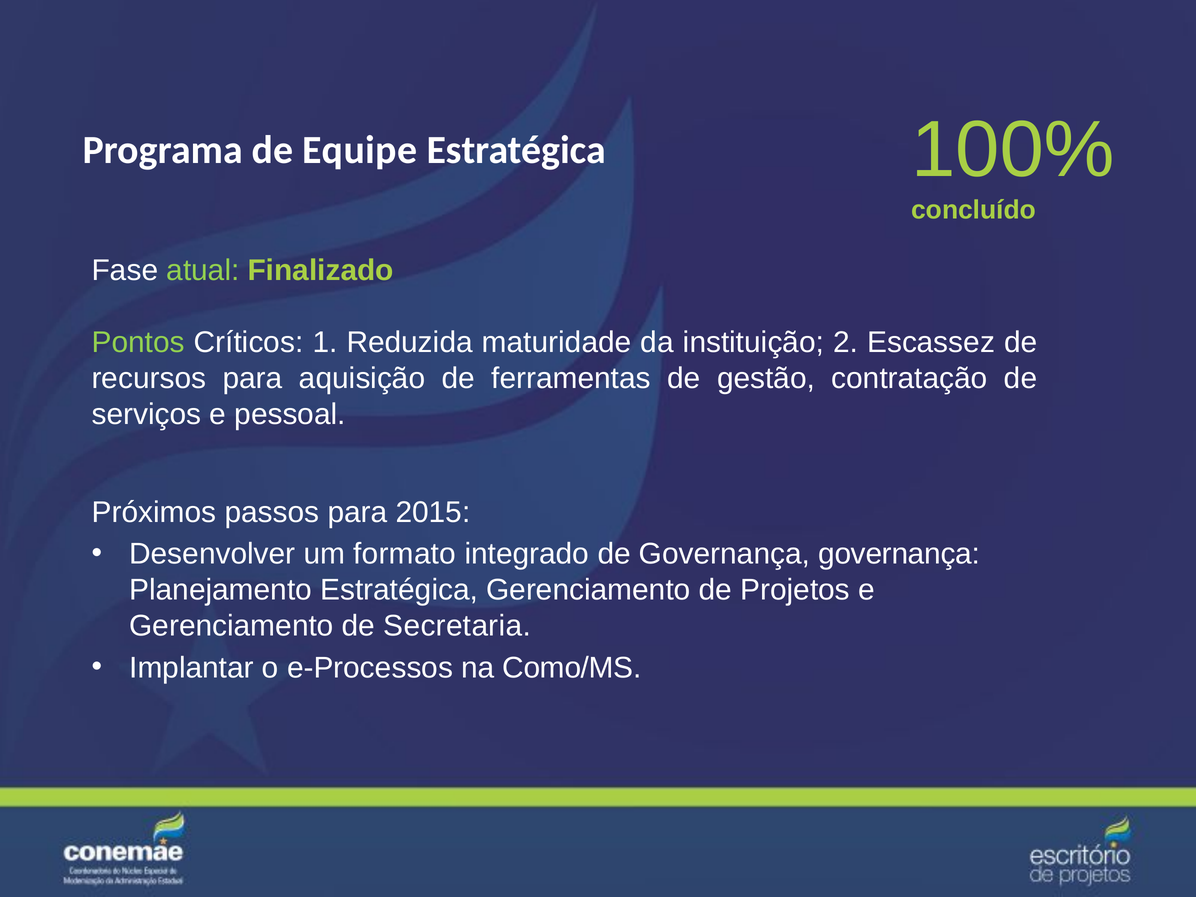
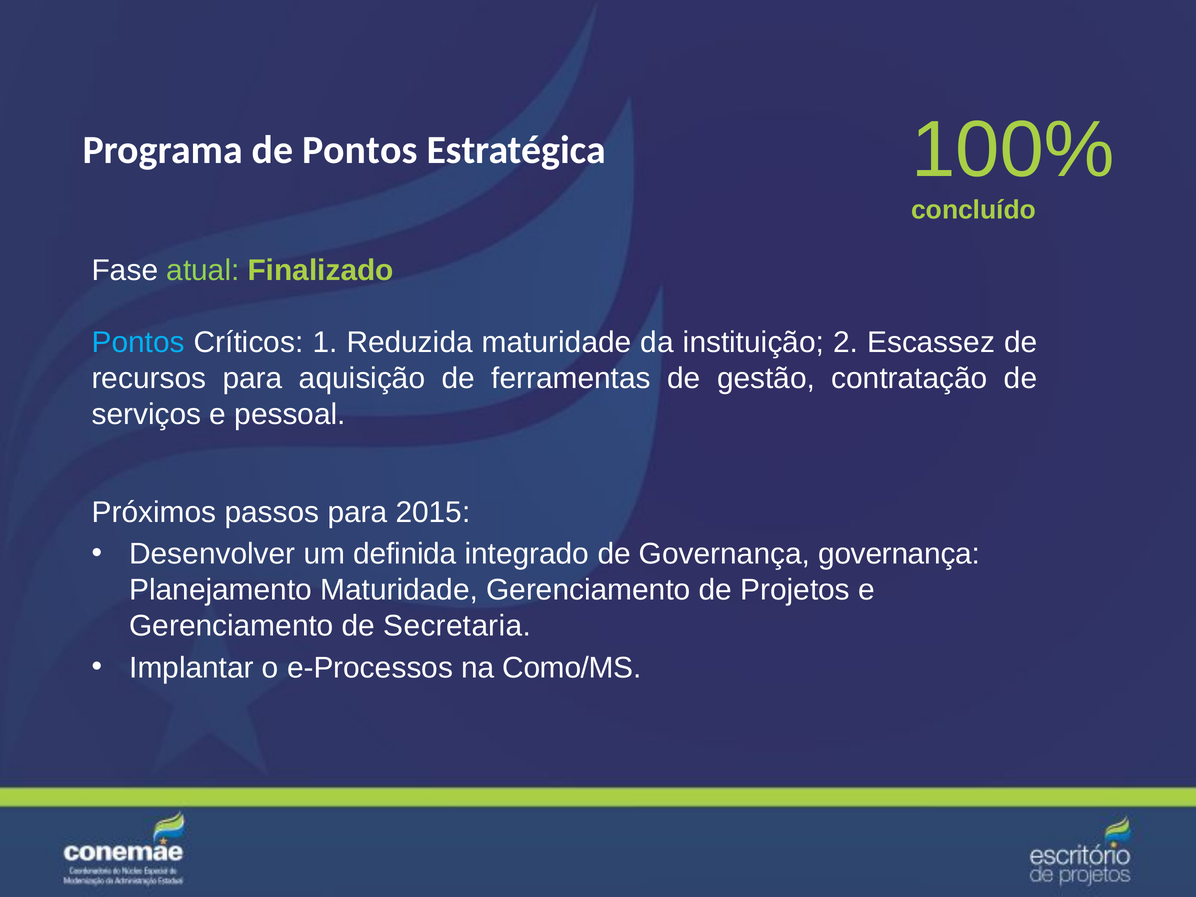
de Equipe: Equipe -> Pontos (360, 150)
Pontos colour: light green -> light blue (138, 343)
formato: formato -> definida (405, 554)
Planejamento Estratégica: Estratégica -> Maturidade (399, 590)
